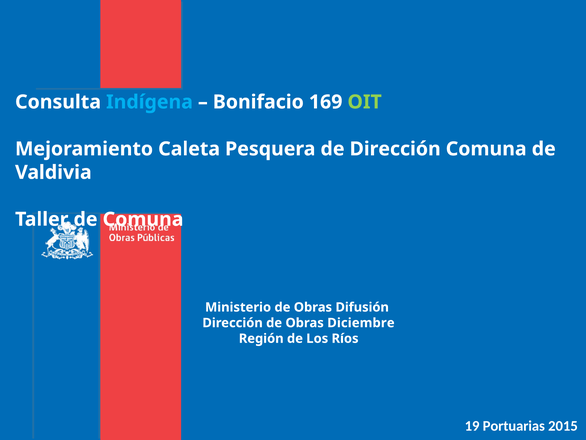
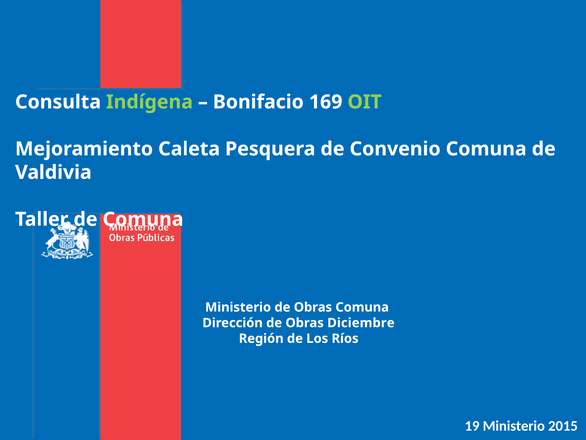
Indígena colour: light blue -> light green (149, 102)
de Dirección: Dirección -> Convenio (395, 149)
Obras Difusión: Difusión -> Comuna (362, 307)
19 Portuarias: Portuarias -> Ministerio (514, 426)
